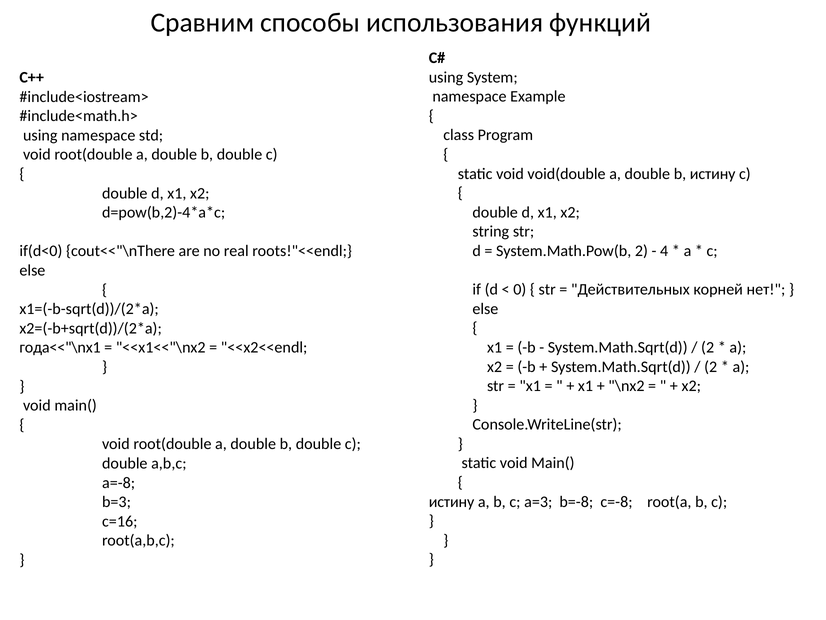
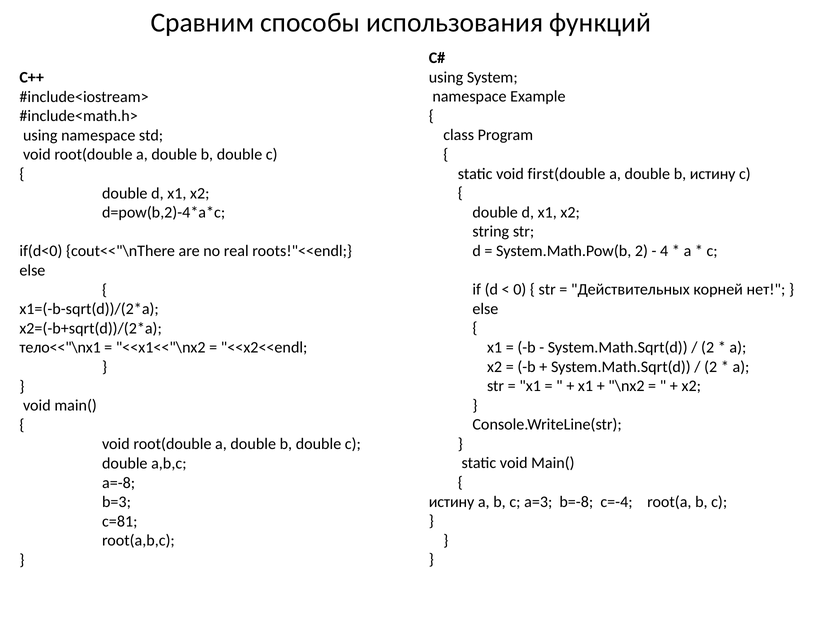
void(double: void(double -> first(double (566, 174)
года<<"\nx1: года<<"\nx1 -> тело<<"\nx1 (60, 347)
c=-8: c=-8 -> c=-4 (617, 501)
c=16: c=16 -> c=81 (120, 521)
